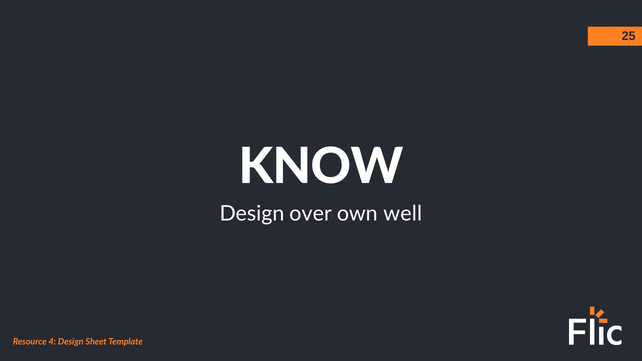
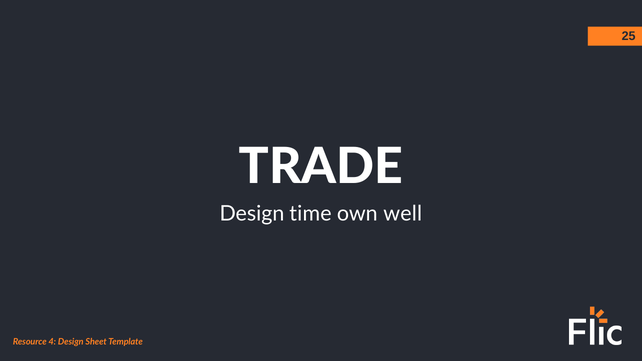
KNOW: KNOW -> TRADE (321, 167)
over: over -> time (310, 214)
